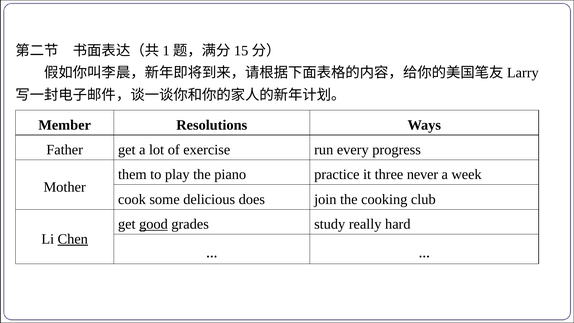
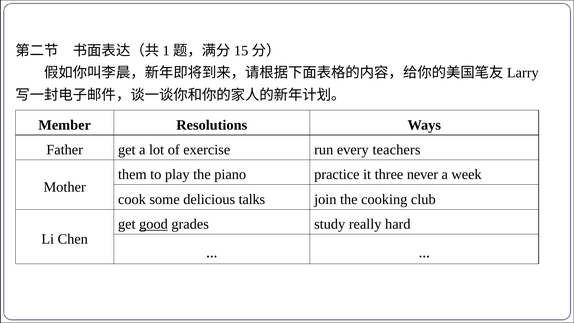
progress: progress -> teachers (397, 150)
does: does -> talks (252, 199)
Chen underline: present -> none (73, 239)
